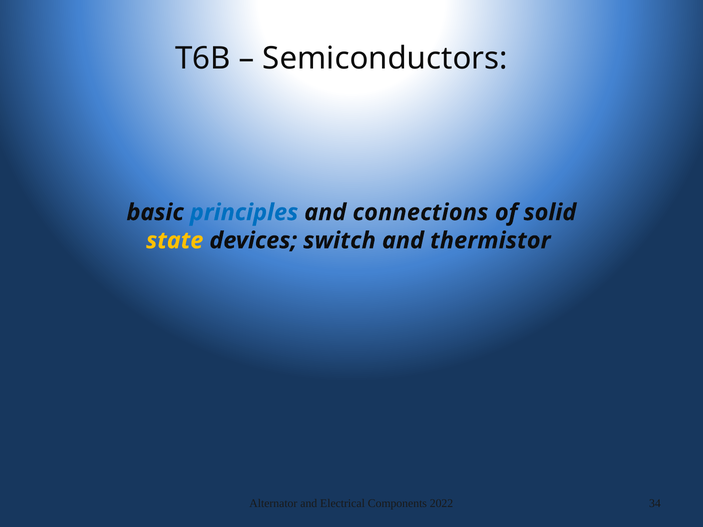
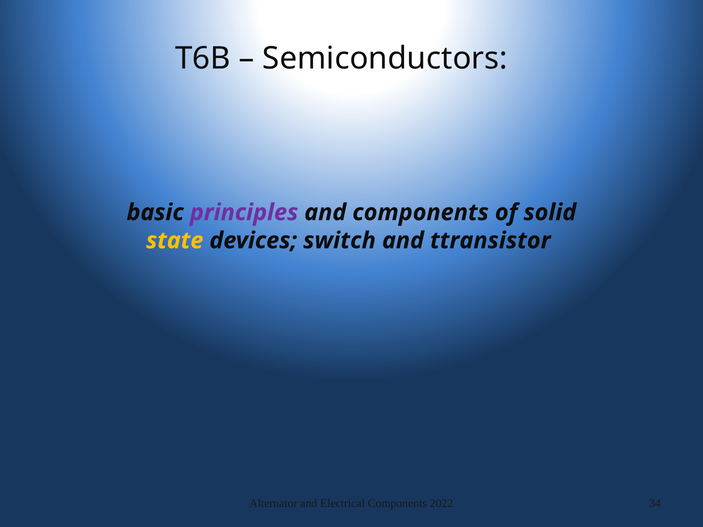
principles colour: blue -> purple (244, 213)
and connections: connections -> components (421, 213)
thermistor: thermistor -> ttransistor (490, 241)
